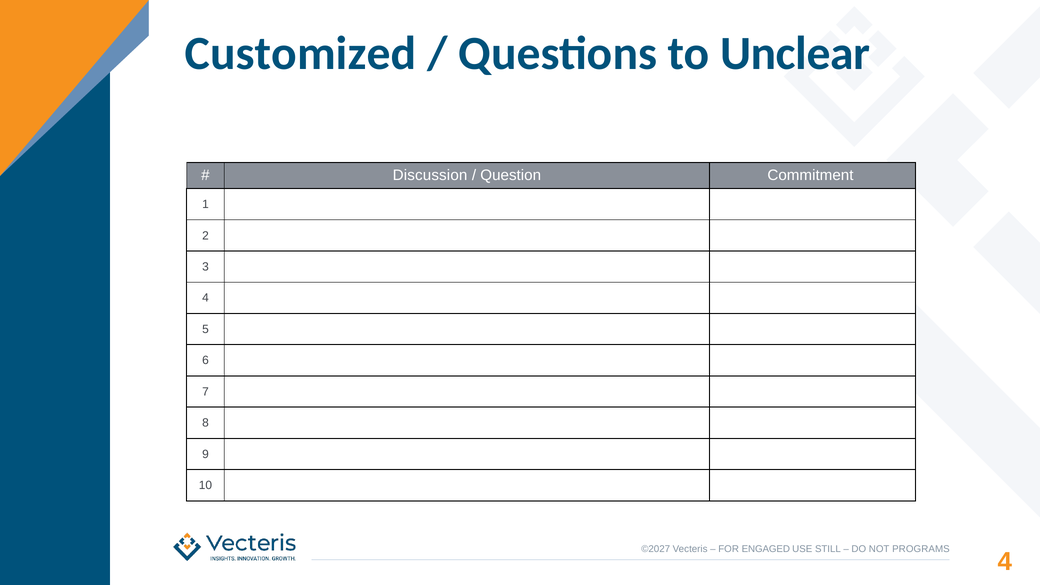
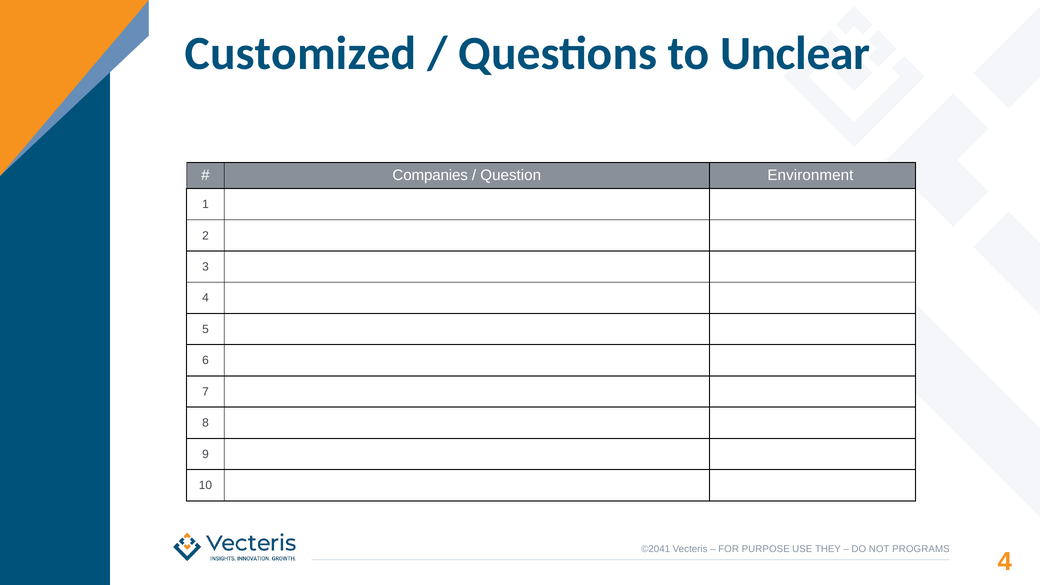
Discussion: Discussion -> Companies (430, 175)
Commitment: Commitment -> Environment (810, 175)
©2027: ©2027 -> ©2041 (656, 549)
ENGAGED: ENGAGED -> PURPOSE (766, 549)
STILL: STILL -> THEY (828, 549)
